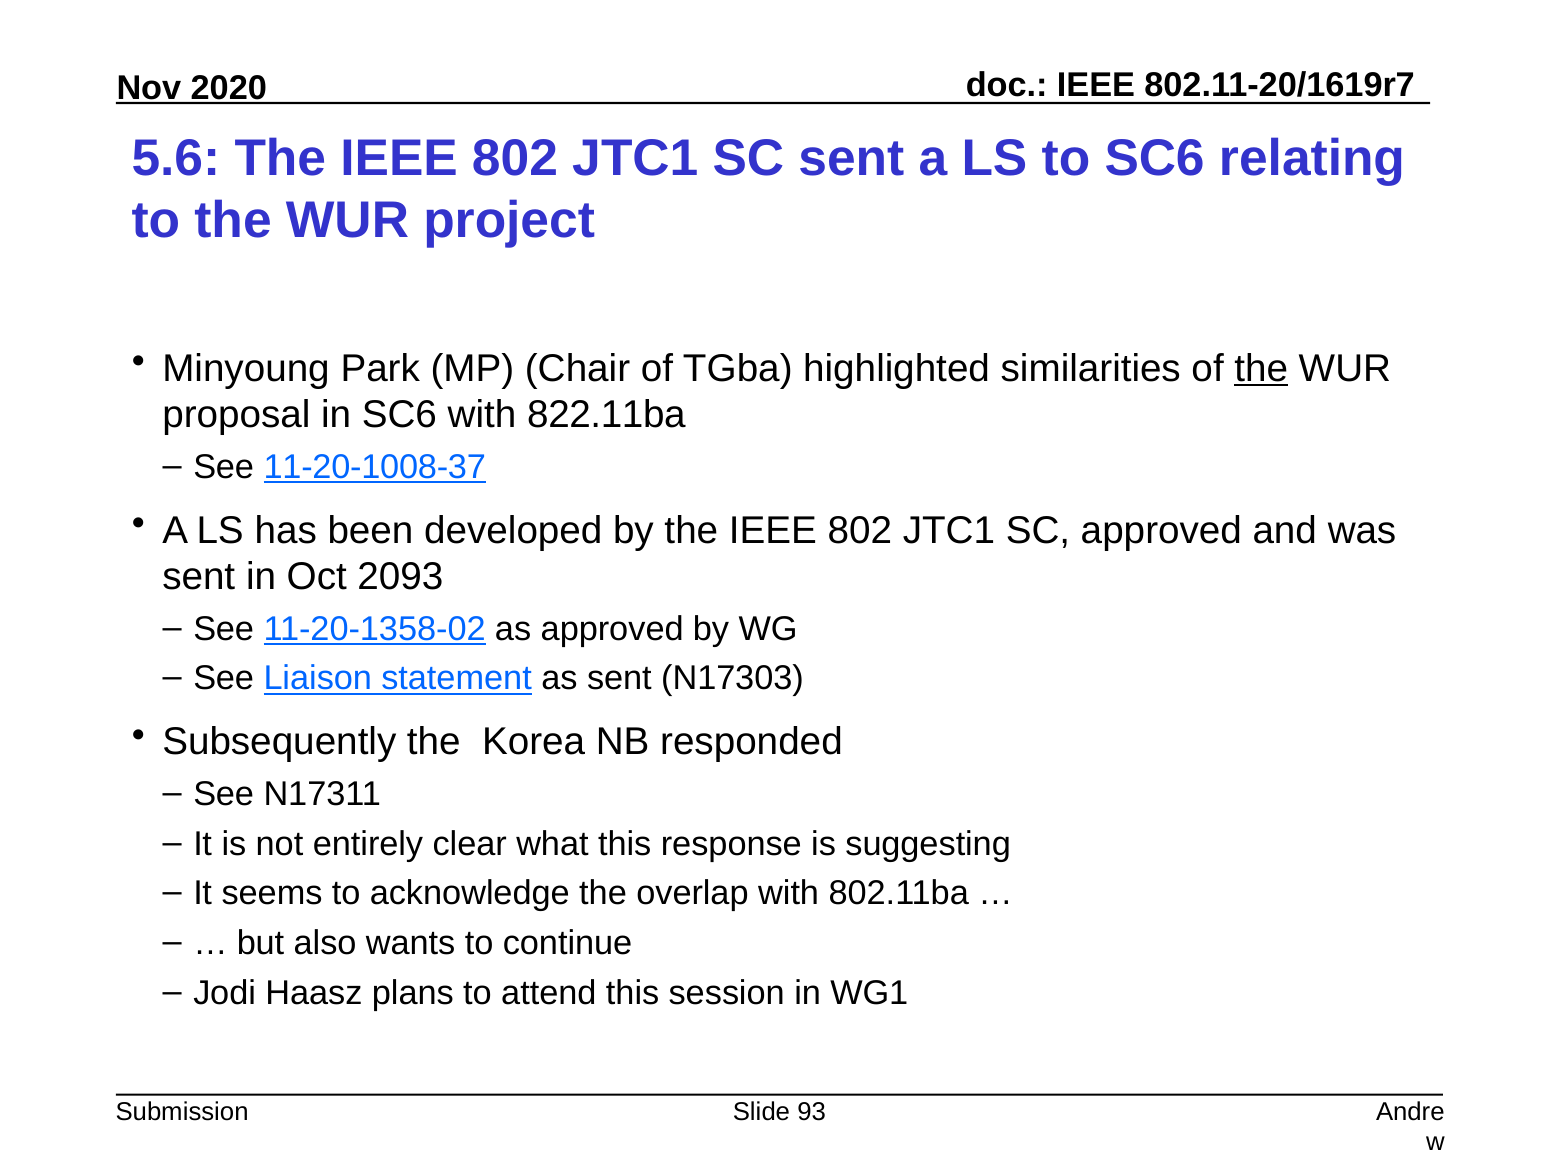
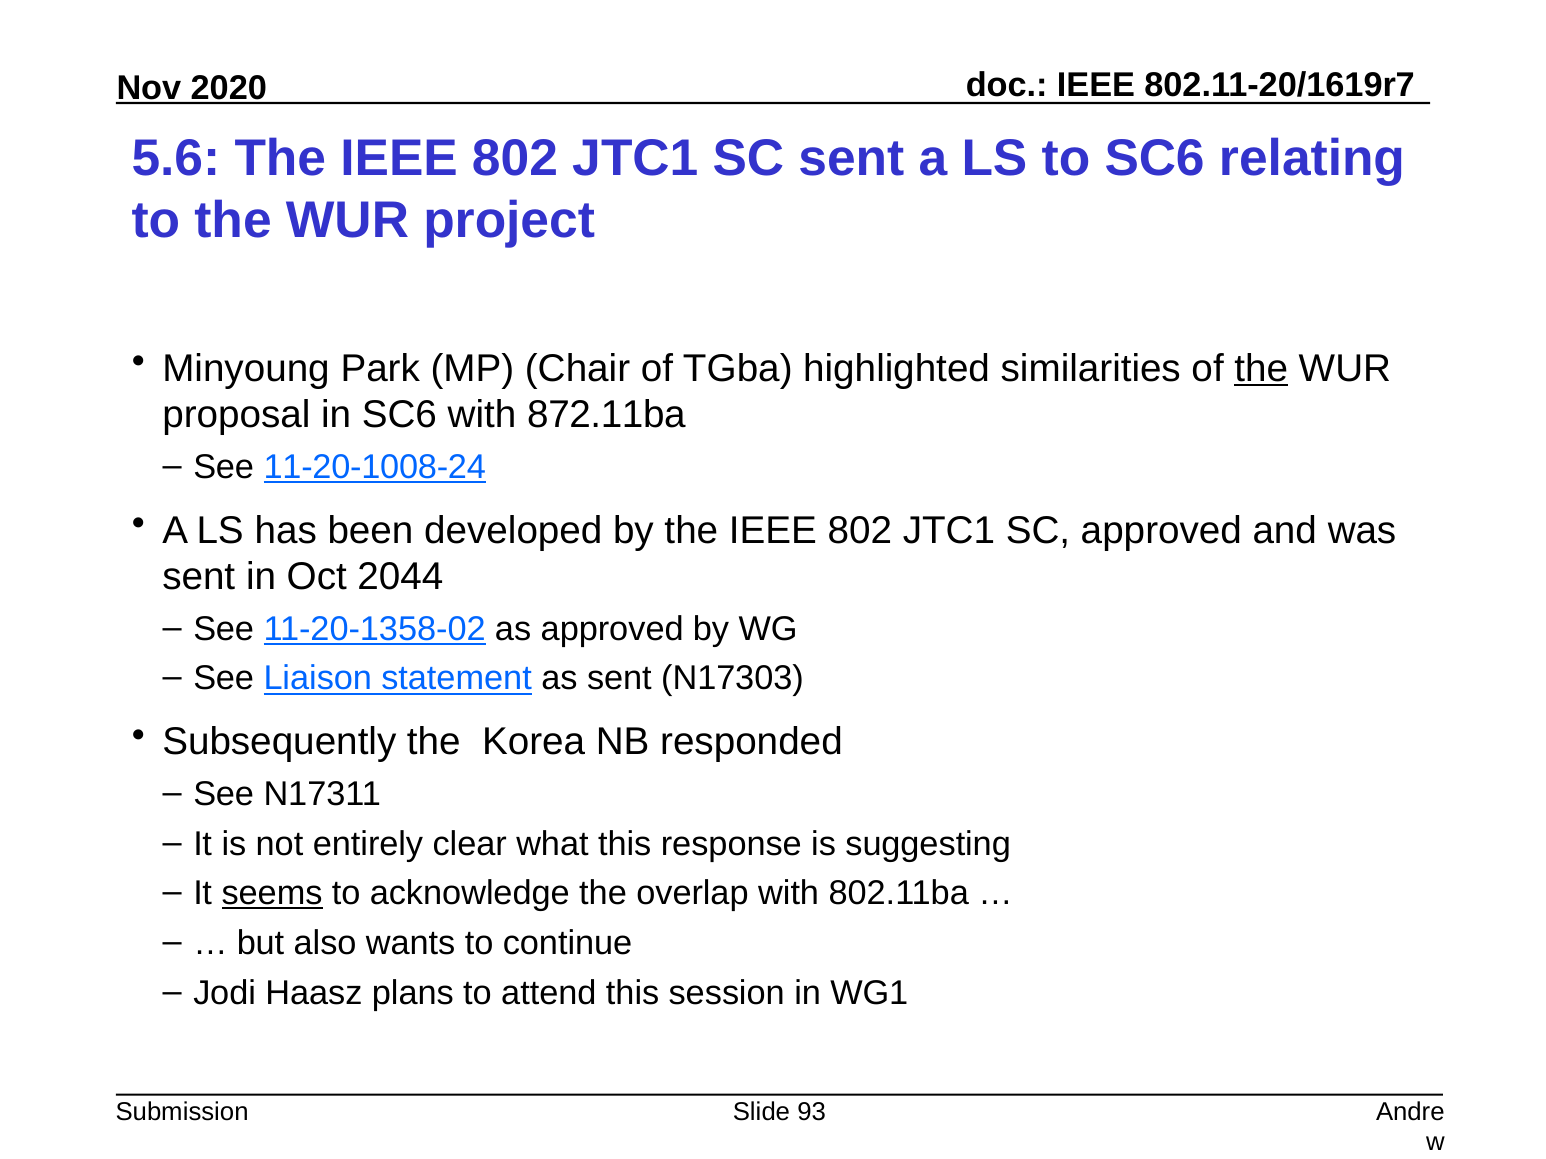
822.11ba: 822.11ba -> 872.11ba (606, 415)
11-20-1008-37: 11-20-1008-37 -> 11-20-1008-24 (375, 467)
2093: 2093 -> 2044 (400, 577)
seems underline: none -> present (272, 894)
